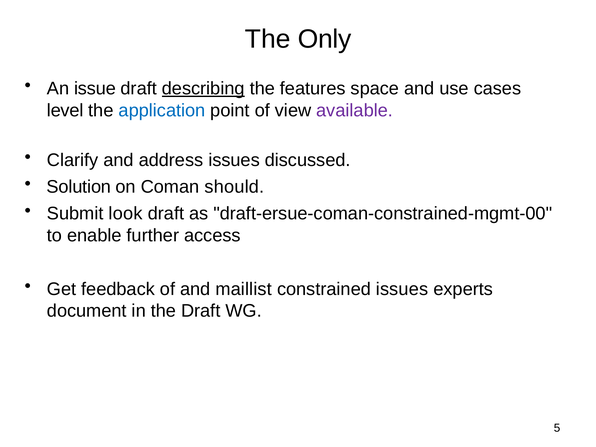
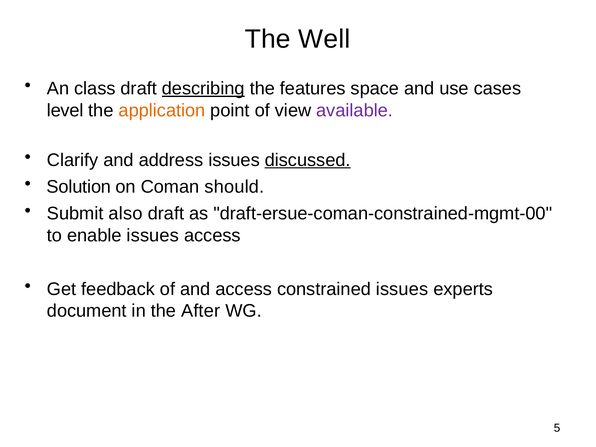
Only: Only -> Well (324, 39)
issue: issue -> class (95, 88)
application colour: blue -> orange (162, 110)
discussed underline: none -> present (308, 160)
look: look -> also (126, 214)
enable further: further -> issues (153, 235)
and maillist: maillist -> access (244, 289)
the Draft: Draft -> After (201, 311)
